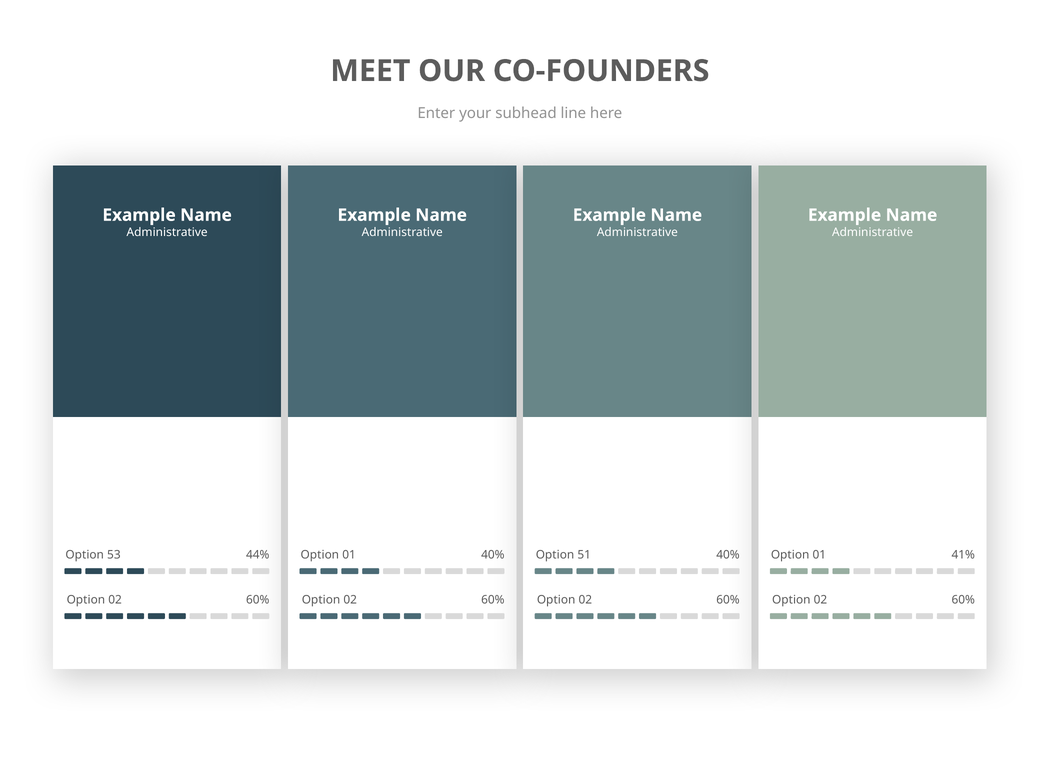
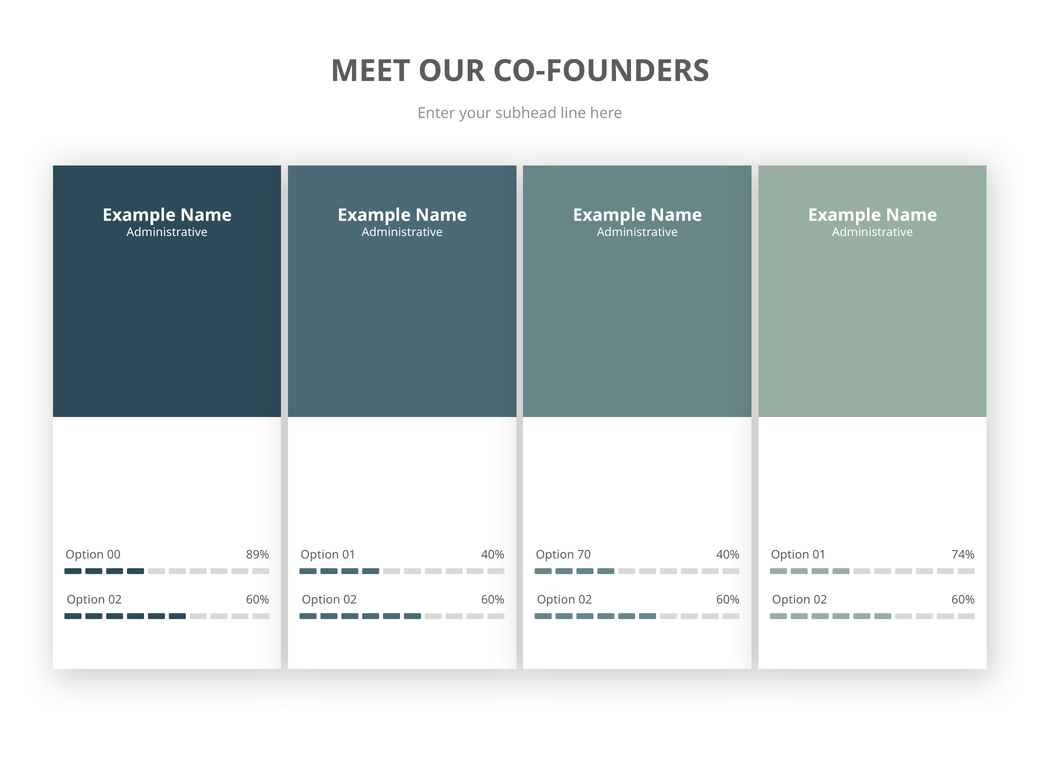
53: 53 -> 00 (114, 555)
44%: 44% -> 89% (258, 555)
51: 51 -> 70 (584, 555)
41%: 41% -> 74% (963, 555)
